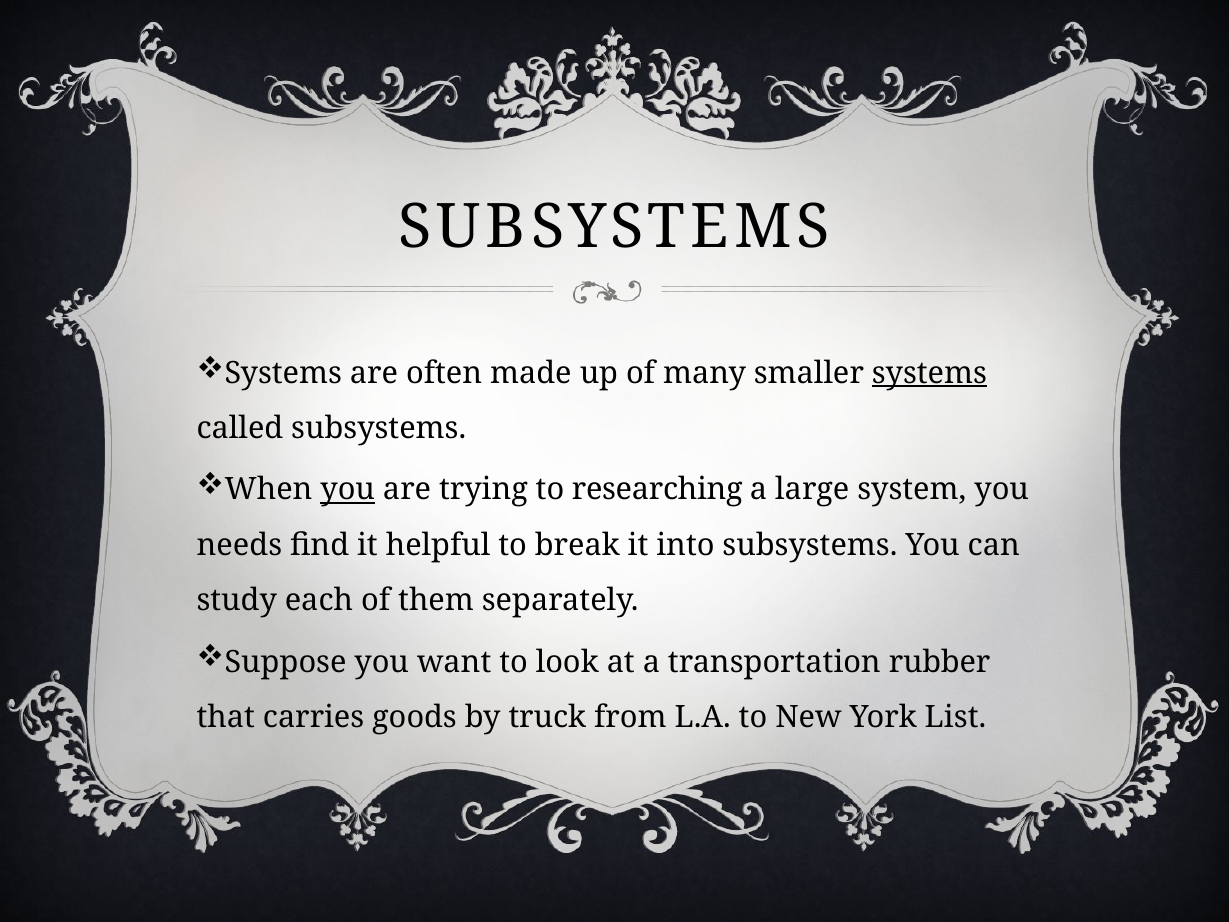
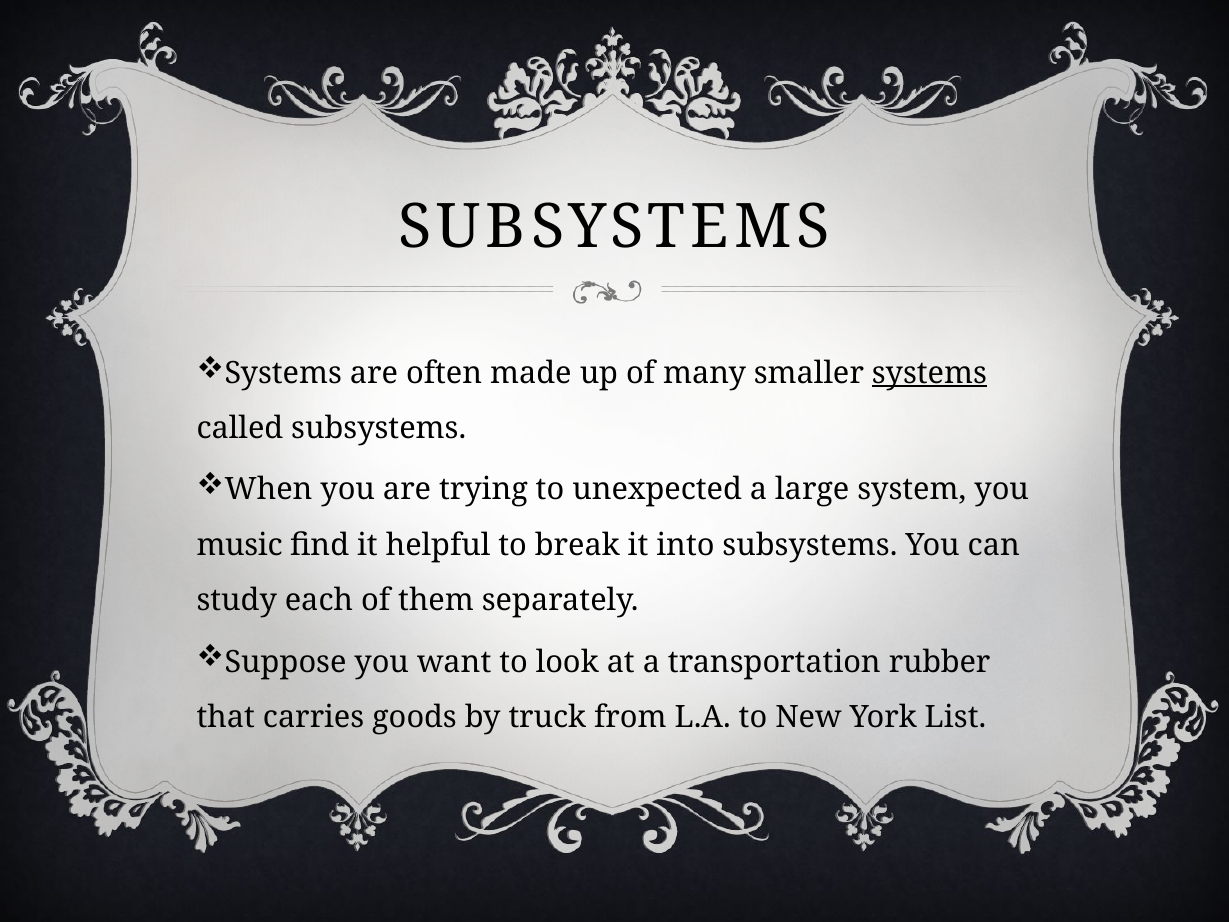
you underline: present -> none (348, 490)
researching: researching -> unexpected (657, 490)
needs: needs -> music (240, 545)
